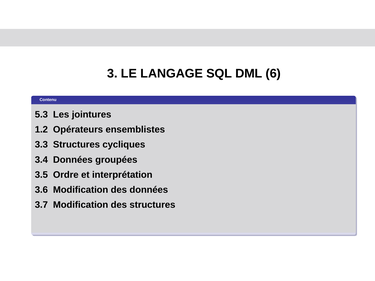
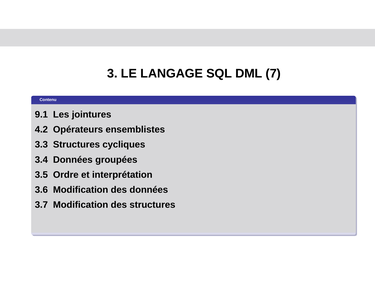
6: 6 -> 7 (273, 74)
5.3: 5.3 -> 9.1 (41, 115)
1.2: 1.2 -> 4.2 (41, 130)
